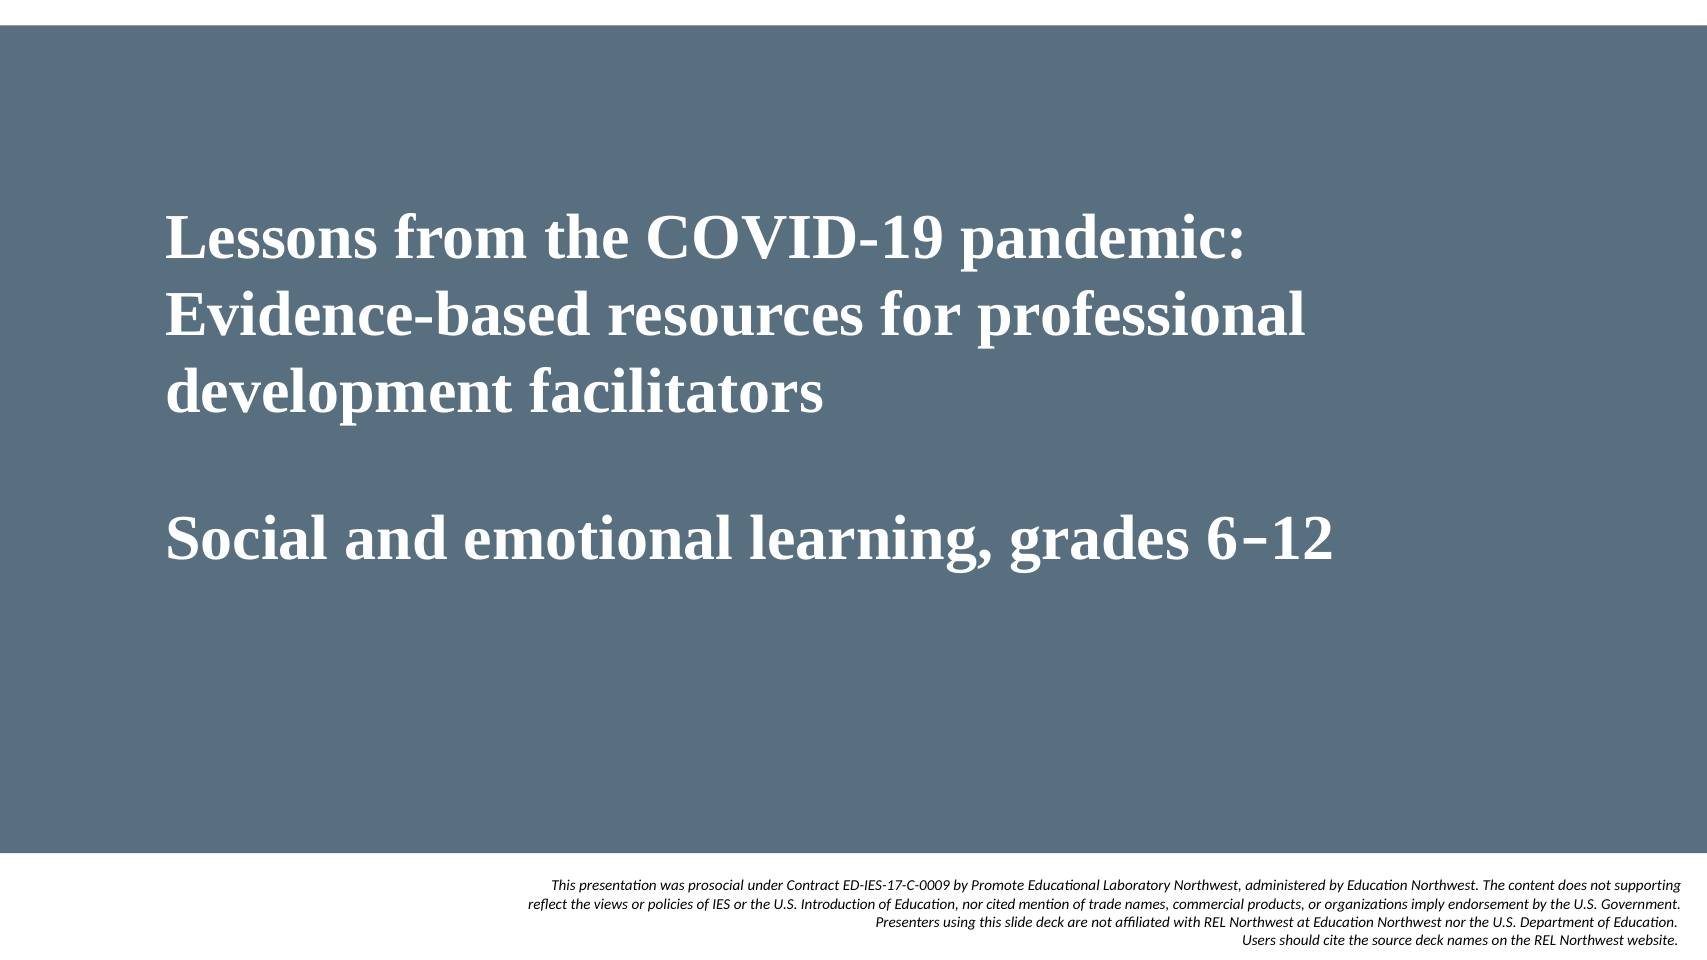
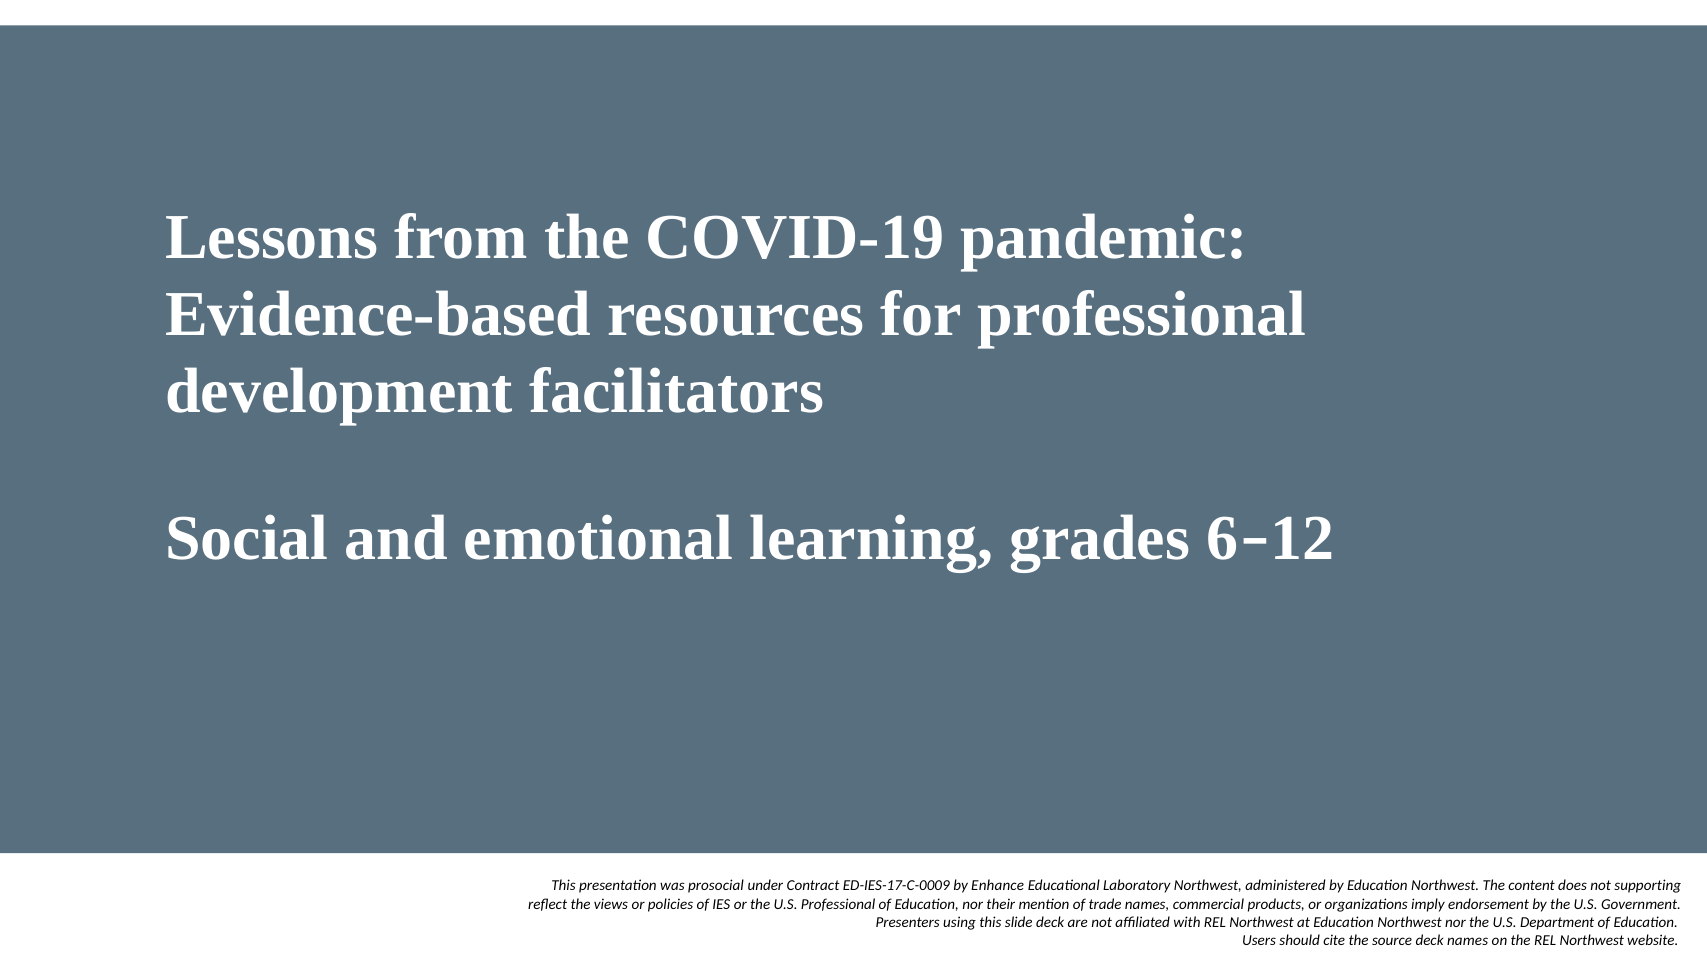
Promote: Promote -> Enhance (998, 886)
U.S Introduction: Introduction -> Professional (838, 904)
cited: cited -> their (1001, 904)
